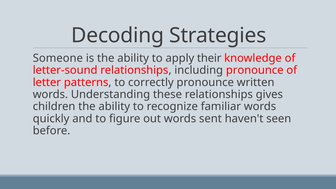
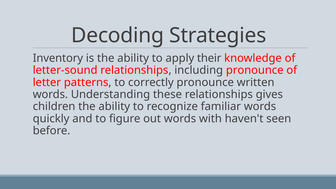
Someone: Someone -> Inventory (58, 58)
sent: sent -> with (210, 119)
